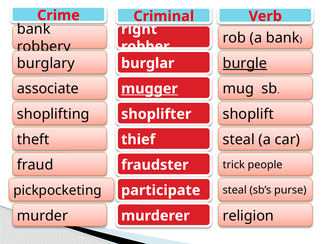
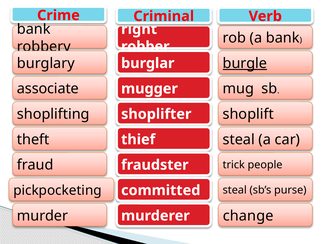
mugger underline: present -> none (149, 89)
participate: participate -> committed (161, 190)
religion: religion -> change (248, 216)
